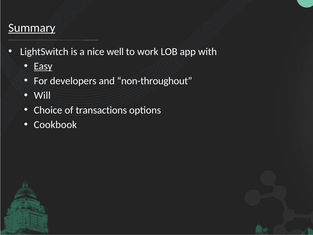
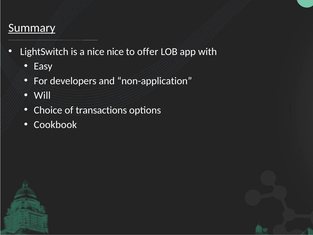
nice well: well -> nice (115, 52)
work: work -> offer (148, 52)
Easy underline: present -> none (43, 66)
non-throughout: non-throughout -> non-application (155, 81)
